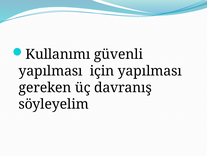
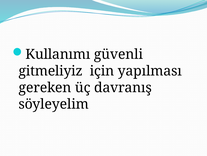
yapılması: yapılması -> gitmeliyiz (51, 71)
